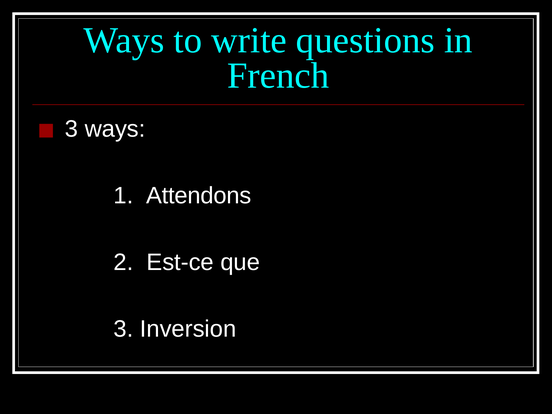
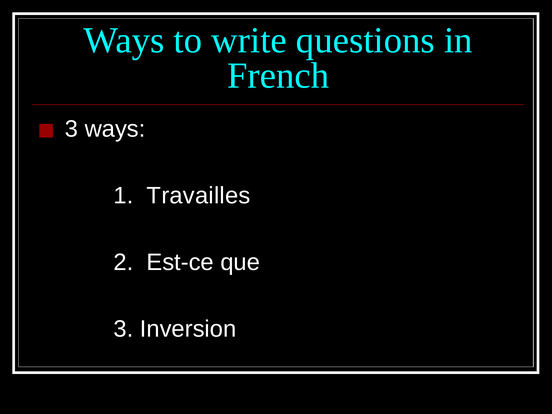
Attendons: Attendons -> Travailles (199, 196)
